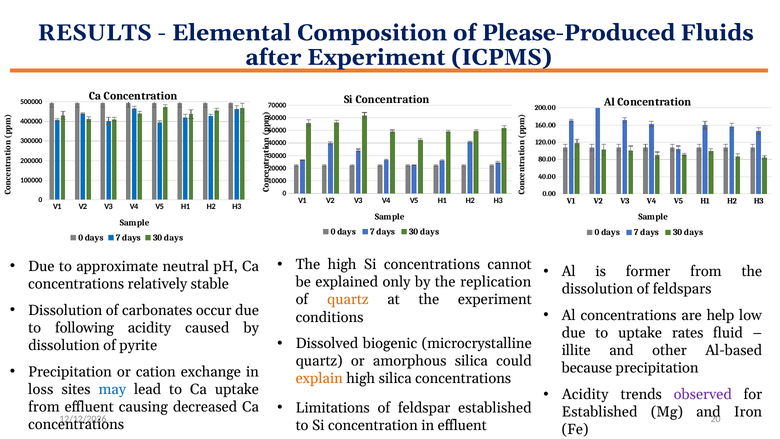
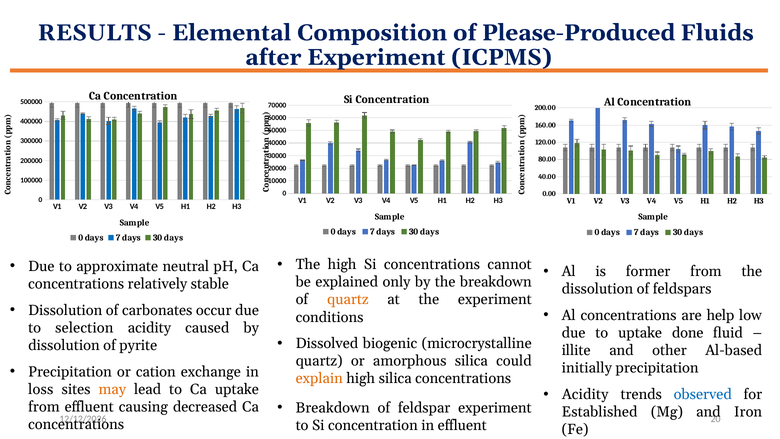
the replication: replication -> breakdown (496, 282)
following: following -> selection (84, 328)
rates: rates -> done (688, 333)
because: because -> initially (587, 368)
may colour: blue -> orange (112, 389)
observed colour: purple -> blue (703, 394)
Limitations: Limitations -> Breakdown (333, 408)
feldspar established: established -> experiment (495, 408)
